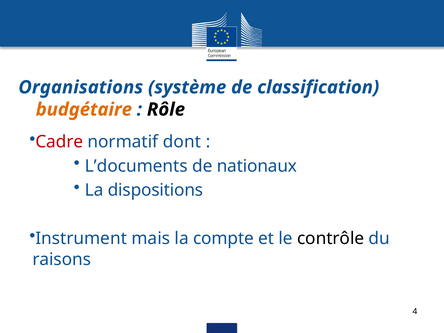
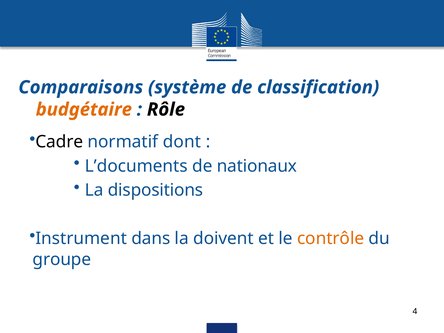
Organisations: Organisations -> Comparaisons (81, 87)
Cadre colour: red -> black (59, 142)
mais: mais -> dans (151, 239)
compte: compte -> doivent (223, 239)
contrôle colour: black -> orange (331, 239)
raisons: raisons -> groupe (62, 259)
